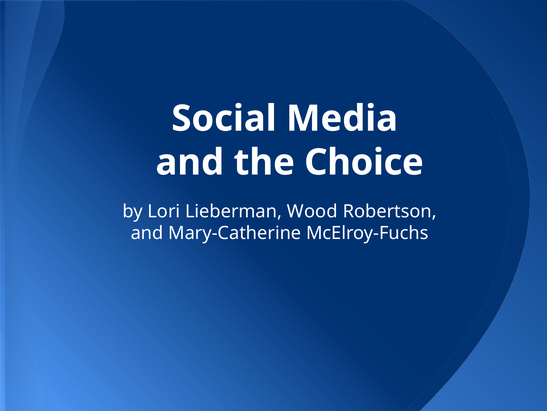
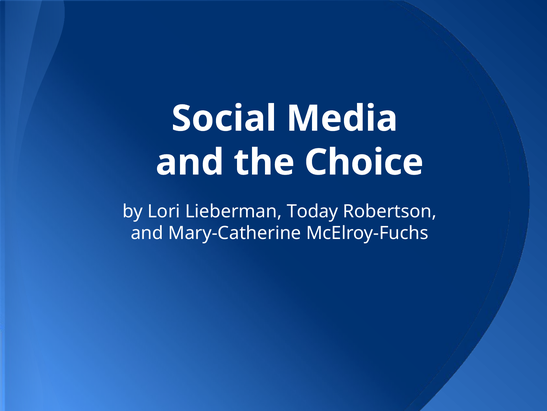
Wood: Wood -> Today (312, 211)
